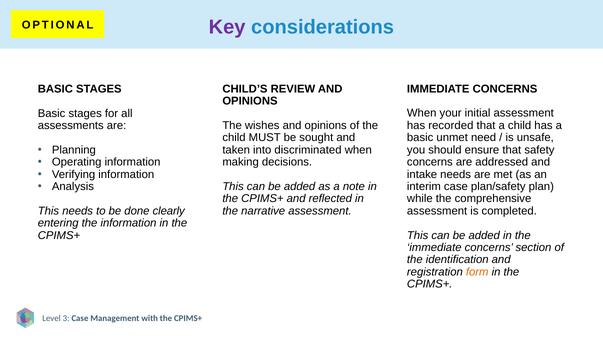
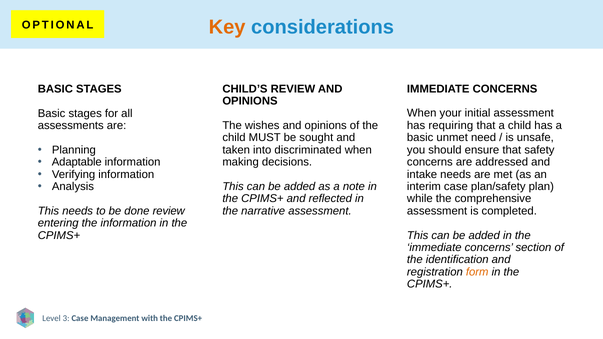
Key colour: purple -> orange (227, 27)
recorded: recorded -> requiring (451, 126)
Operating: Operating -> Adaptable (77, 162)
done clearly: clearly -> review (169, 211)
